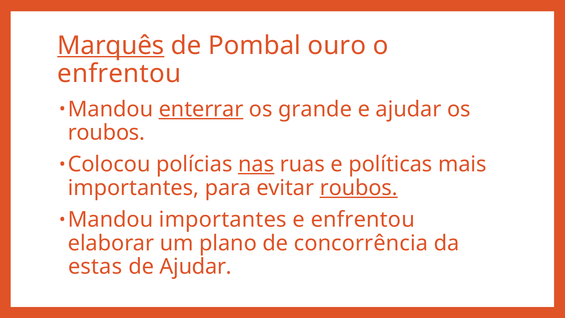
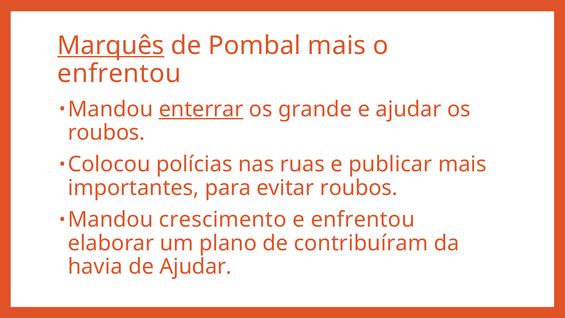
Pombal ouro: ouro -> mais (337, 46)
nas underline: present -> none (256, 164)
políticas: políticas -> publicar (390, 164)
roubos underline: present -> none (359, 188)
Mandou importantes: importantes -> crescimento (223, 220)
concorrência: concorrência -> contribuíram (361, 243)
estas: estas -> havia (95, 267)
